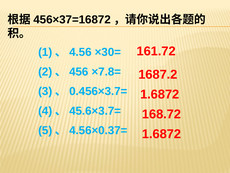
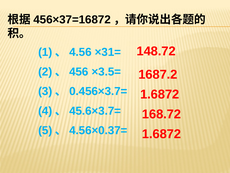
161.72: 161.72 -> 148.72 (156, 51)
×30=: ×30= -> ×31= (108, 52)
×7.8=: ×7.8= -> ×3.5= (106, 71)
